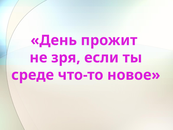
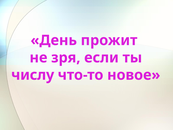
среде: среде -> числу (33, 75)
